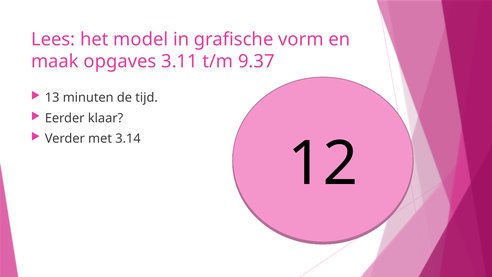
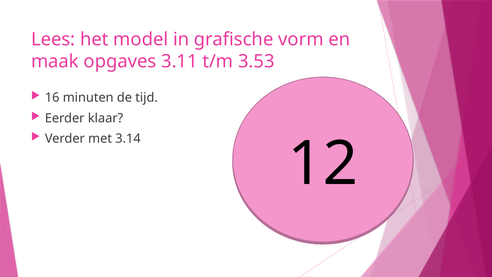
9.37: 9.37 -> 3.53 (256, 61)
13: 13 -> 16 (52, 98)
